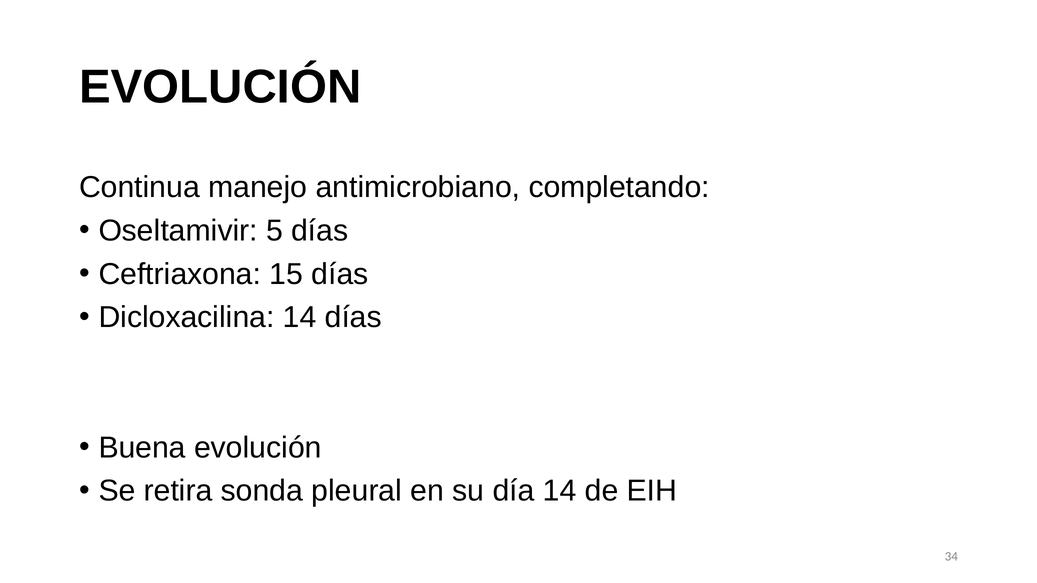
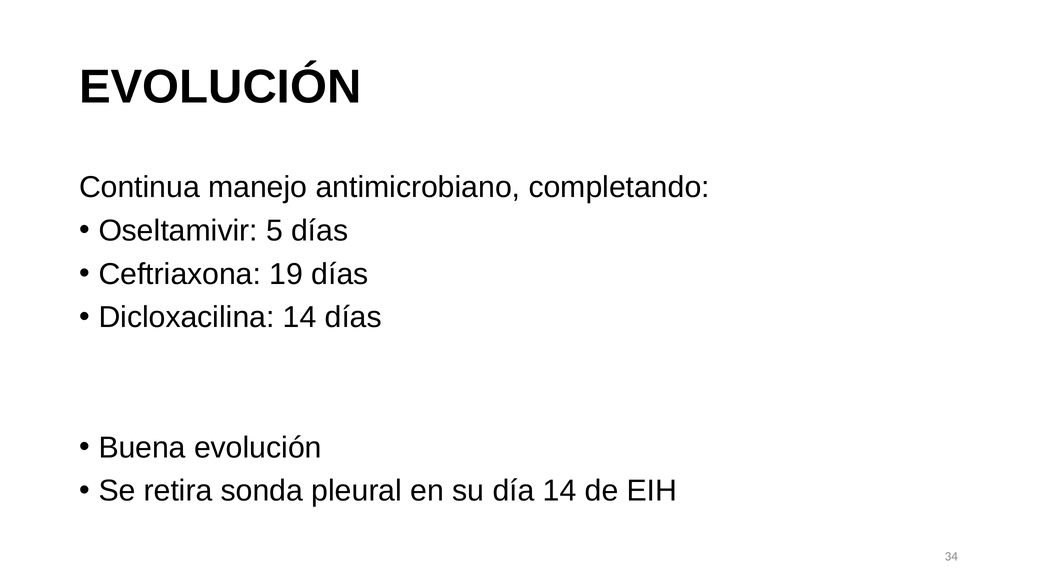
15: 15 -> 19 (286, 274)
